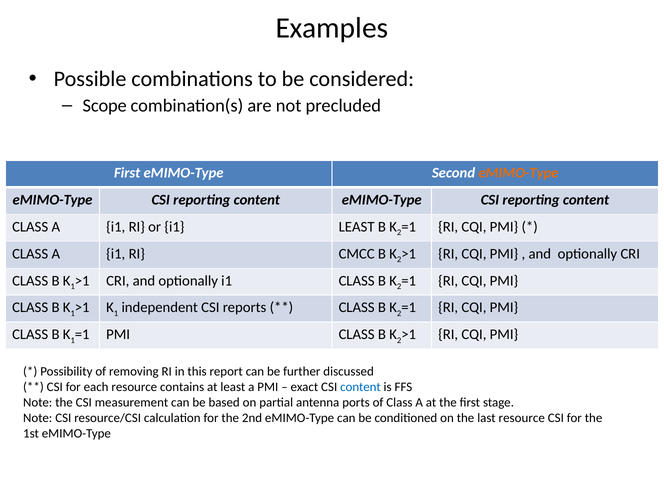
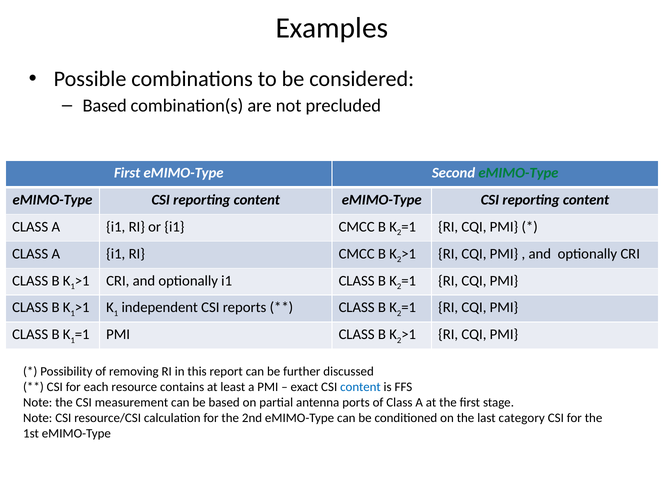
Scope: Scope -> Based (105, 106)
eMIMO-Type colour: orange -> green (518, 173)
i1 LEAST: LEAST -> CMCC (357, 227)
last resource: resource -> category (522, 418)
